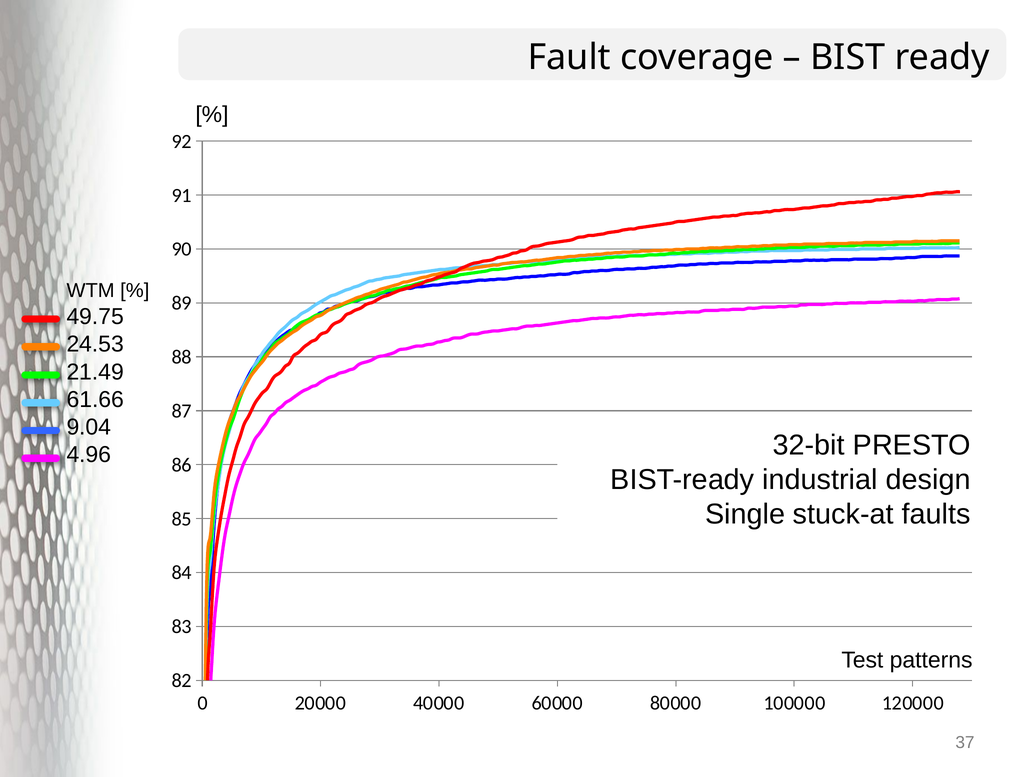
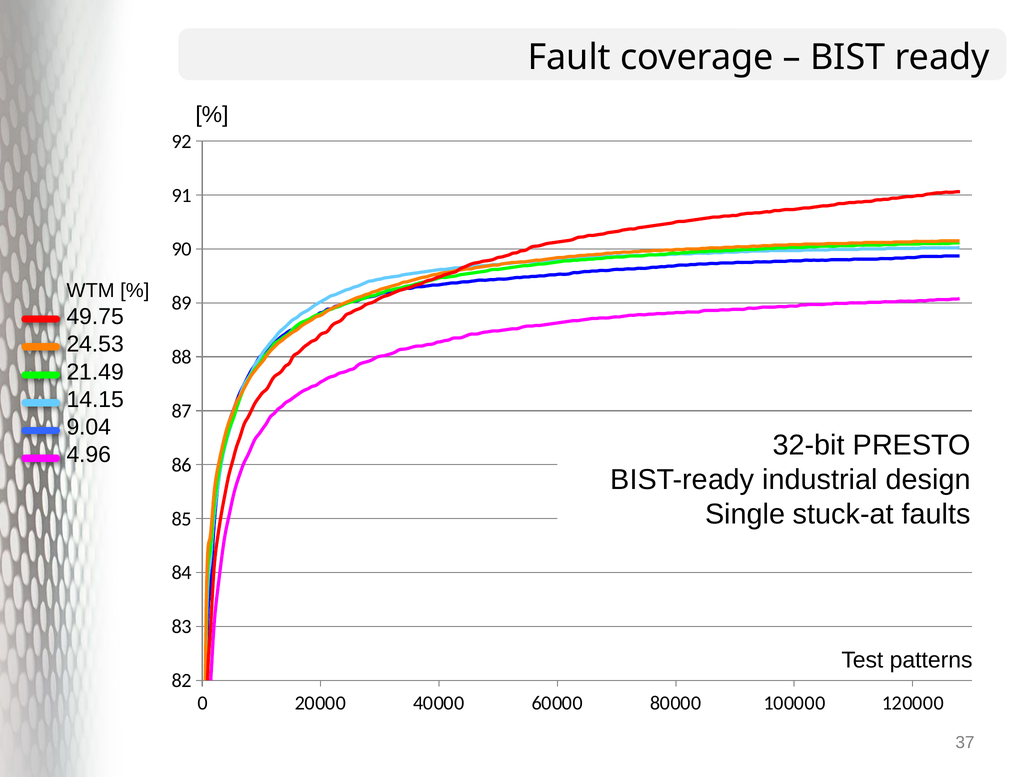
61.66: 61.66 -> 14.15 (95, 400)
